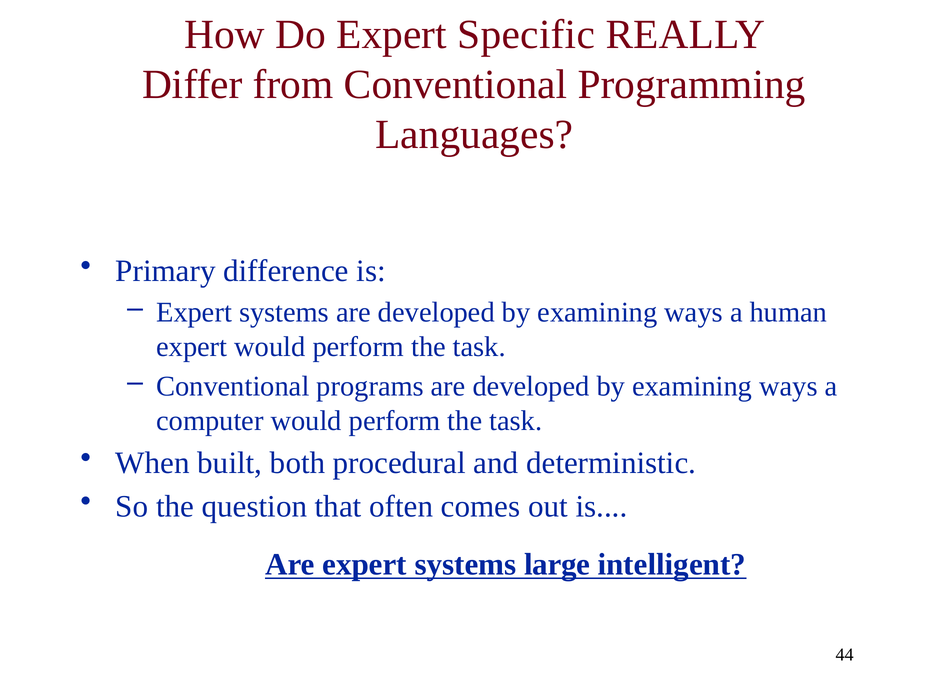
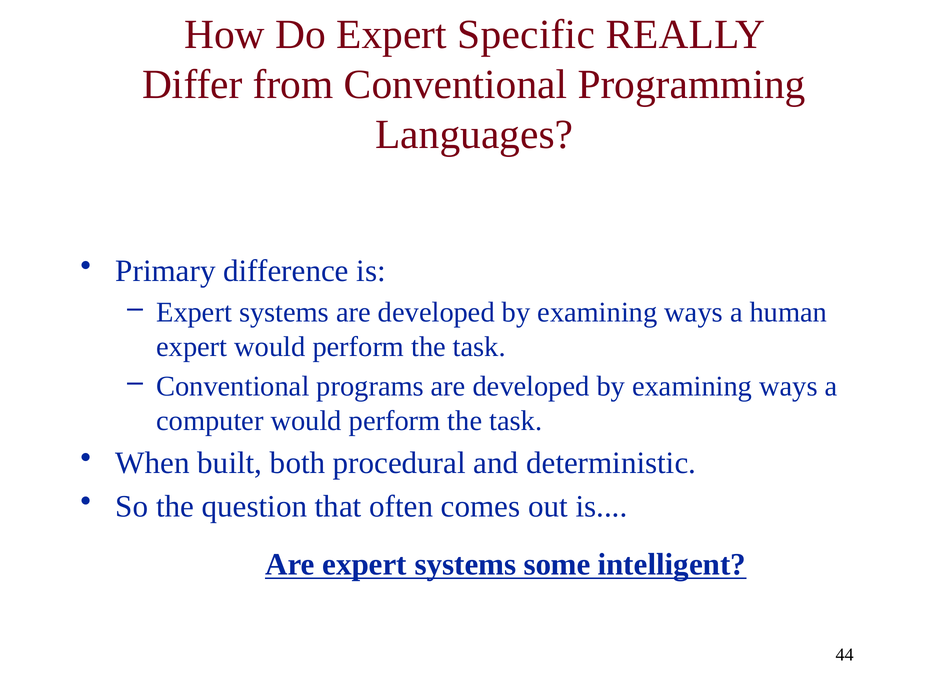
large: large -> some (557, 564)
